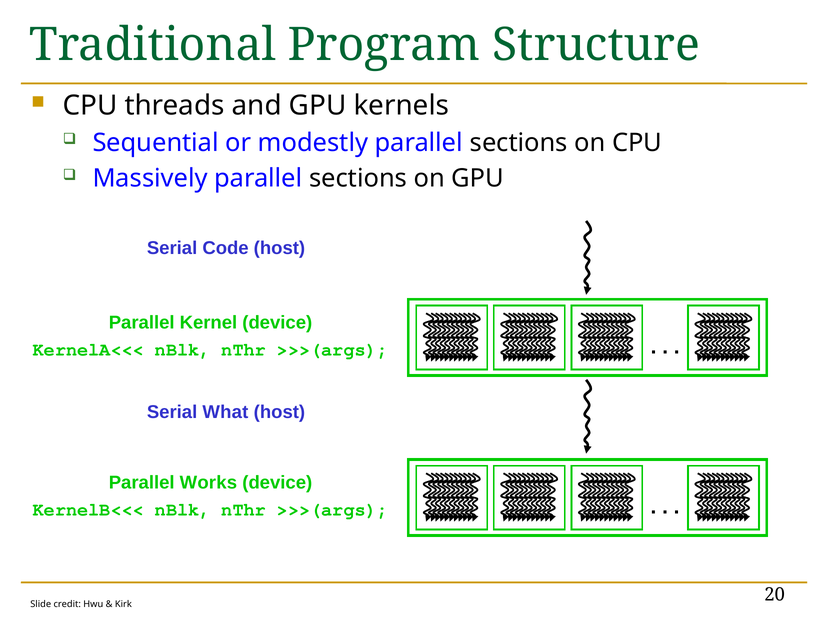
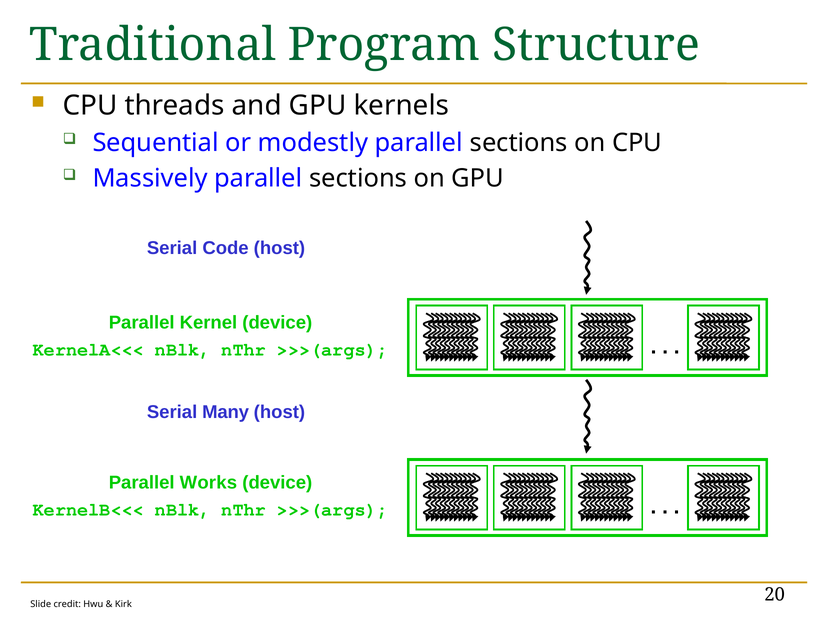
What: What -> Many (226, 413)
